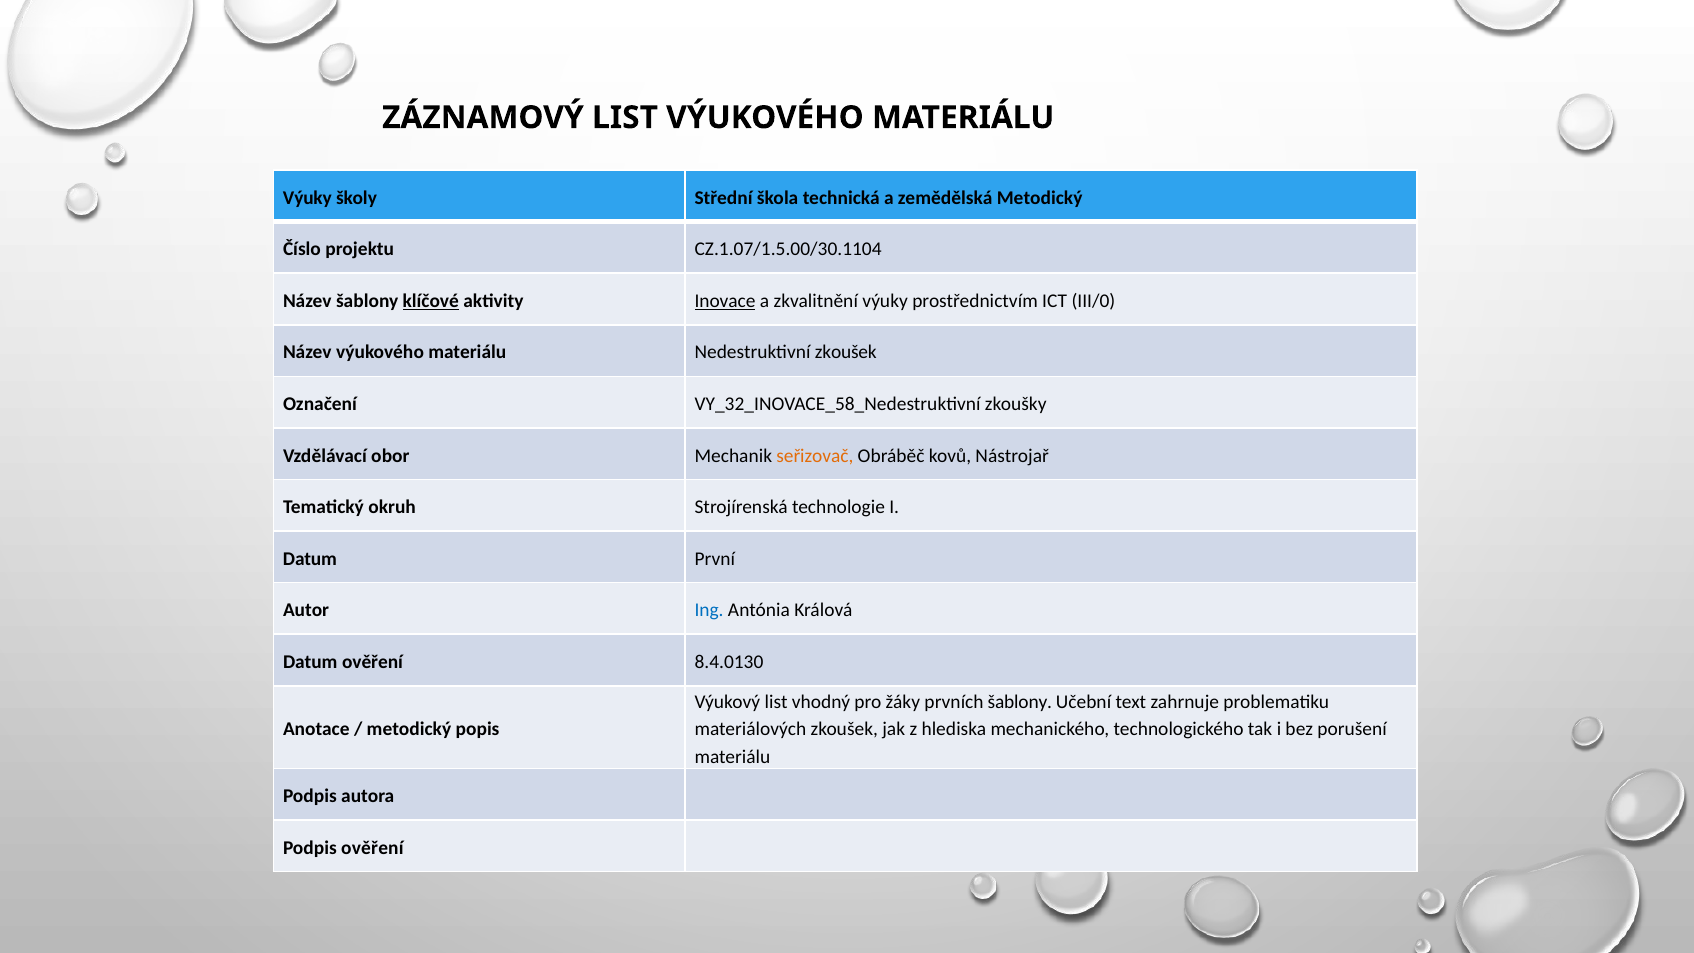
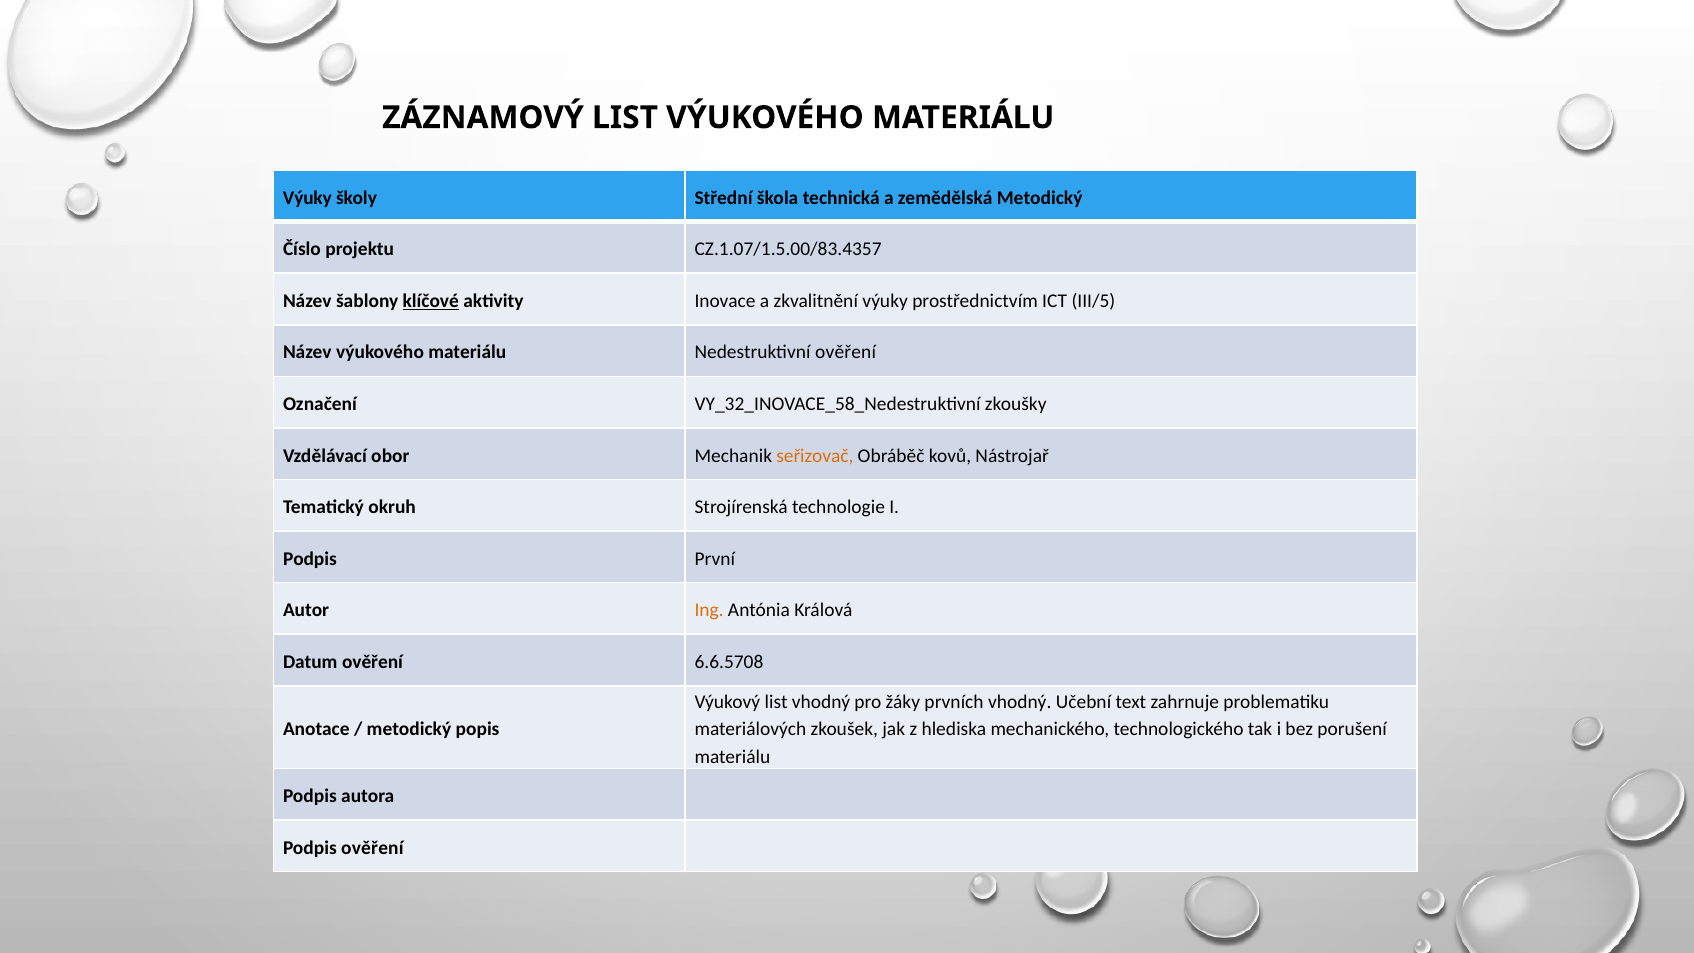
CZ.1.07/1.5.00/30.1104: CZ.1.07/1.5.00/30.1104 -> CZ.1.07/1.5.00/83.4357 (788, 249)
Inovace underline: present -> none (725, 301)
III/0: III/0 -> III/5 (1093, 301)
Nedestruktivní zkoušek: zkoušek -> ověření (846, 353)
Datum: Datum -> Podpis (310, 559)
Ing colour: blue -> orange (709, 610)
8.4.0130: 8.4.0130 -> 6.6.5708 (729, 662)
prvních šablony: šablony -> vhodný (1020, 702)
